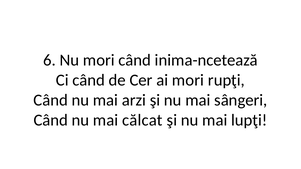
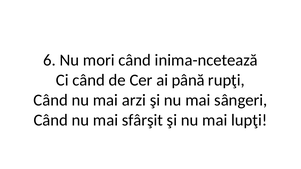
ai mori: mori -> până (188, 80)
călcat: călcat -> sfârşit (142, 120)
